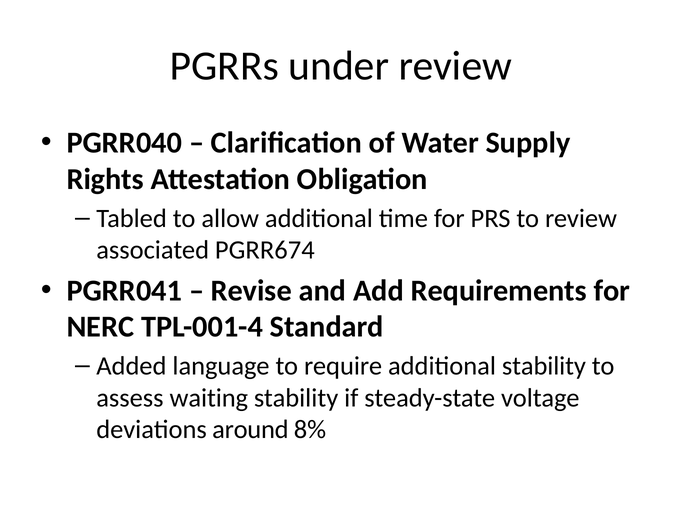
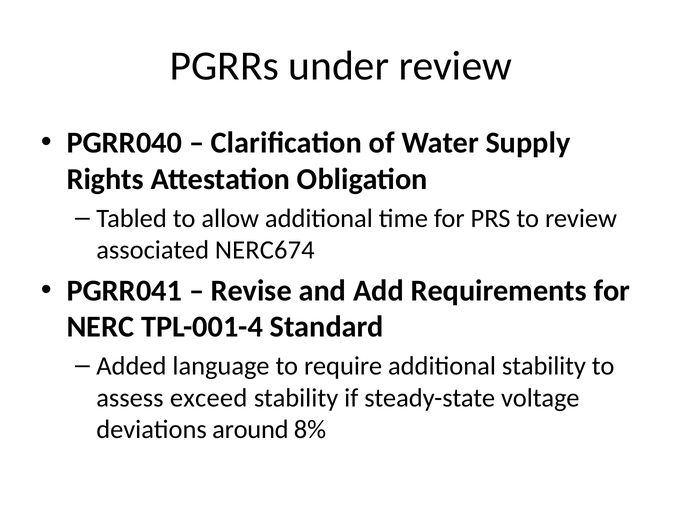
PGRR674: PGRR674 -> NERC674 (265, 250)
waiting: waiting -> exceed (209, 398)
